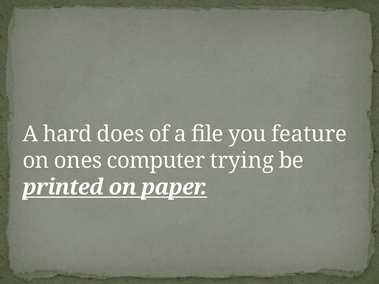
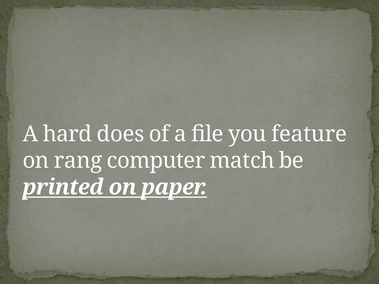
ones: ones -> rang (78, 161)
trying: trying -> match (242, 161)
